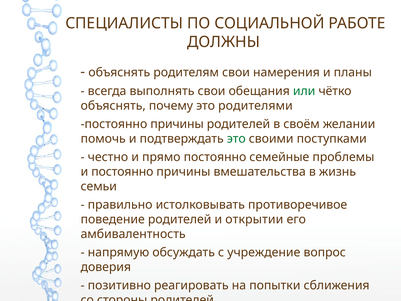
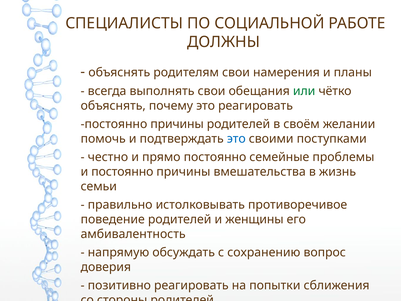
это родителями: родителями -> реагировать (256, 106)
это colour: green -> blue (236, 139)
открытии: открытии -> женщины (254, 219)
учреждение: учреждение -> сохранению (264, 252)
